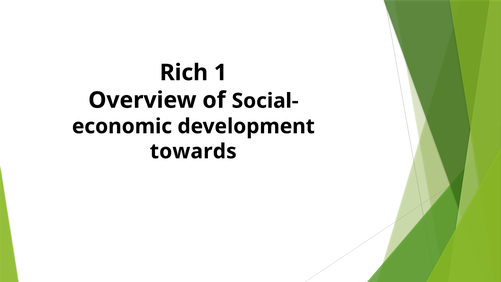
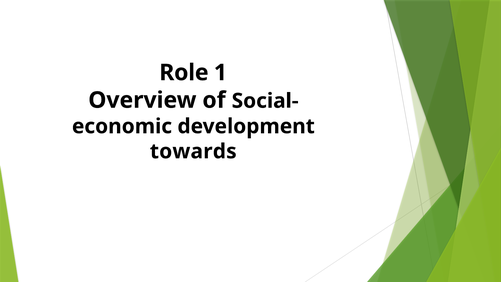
Rich: Rich -> Role (184, 73)
